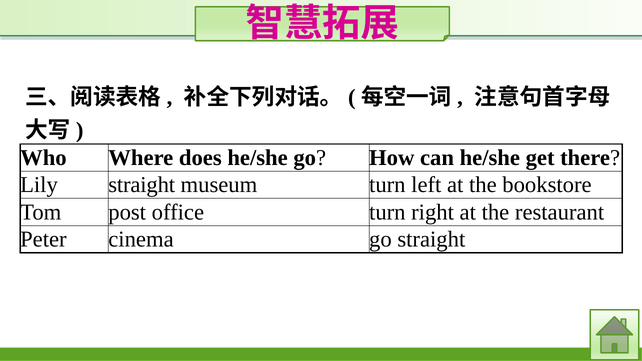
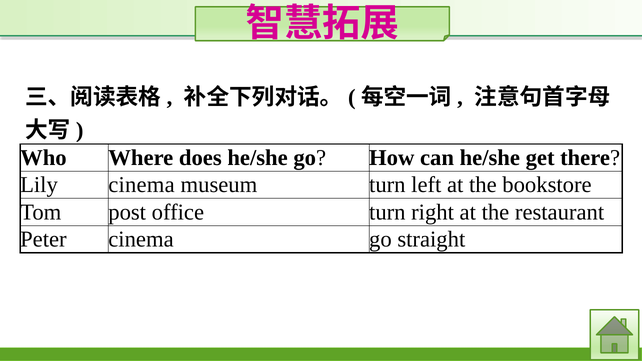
Lily straight: straight -> cinema (142, 185)
